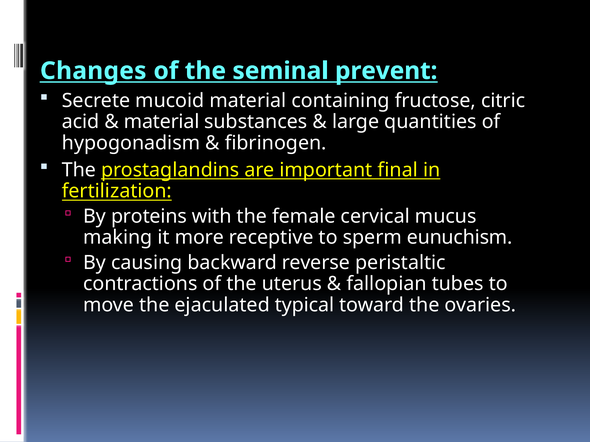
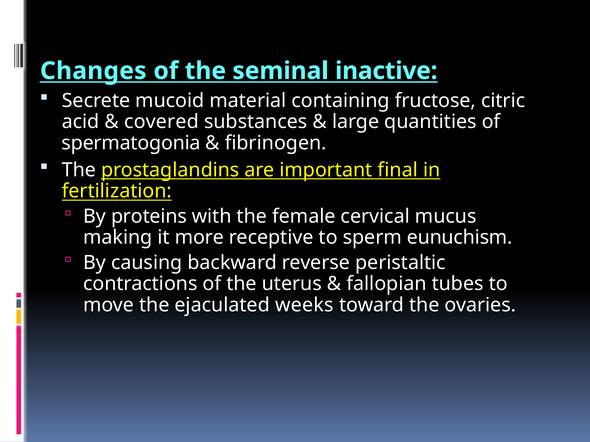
prevent: prevent -> inactive (386, 71)
material: material -> covered (161, 122)
hypogonadism: hypogonadism -> spermatogonia (131, 143)
typical: typical -> weeks (304, 305)
